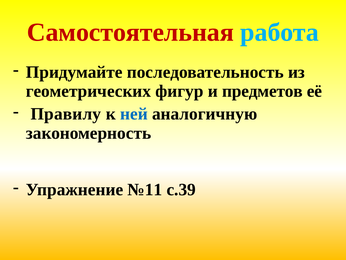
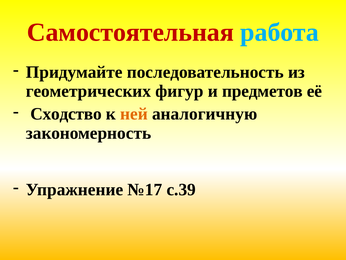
Правилу: Правилу -> Сходство (66, 114)
ней colour: blue -> orange (134, 114)
№11: №11 -> №17 (145, 189)
